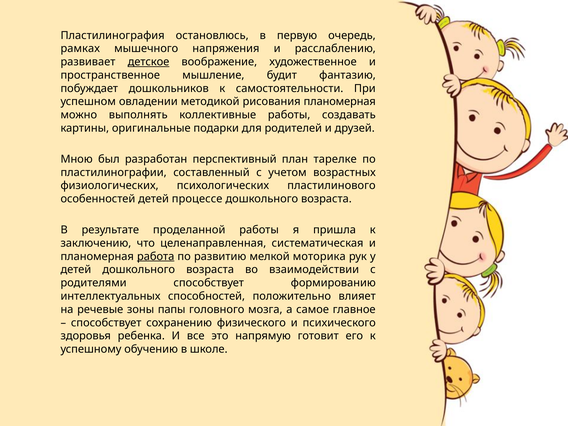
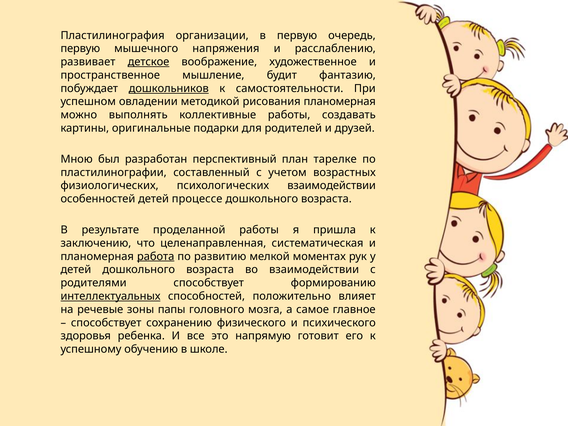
остановлюсь: остановлюсь -> организации (212, 35)
рамках: рамках -> первую (80, 49)
дошкольников underline: none -> present (169, 88)
психологических пластилинового: пластилинового -> взаимодействии (332, 186)
моторика: моторика -> моментах (319, 256)
интеллектуальных underline: none -> present (111, 296)
